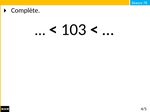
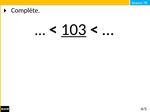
103 underline: none -> present (74, 30)
